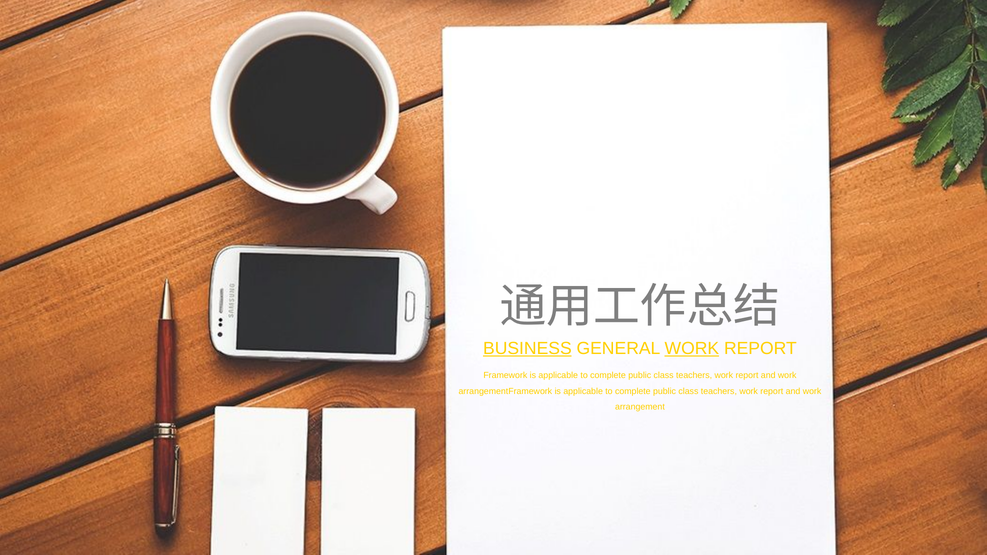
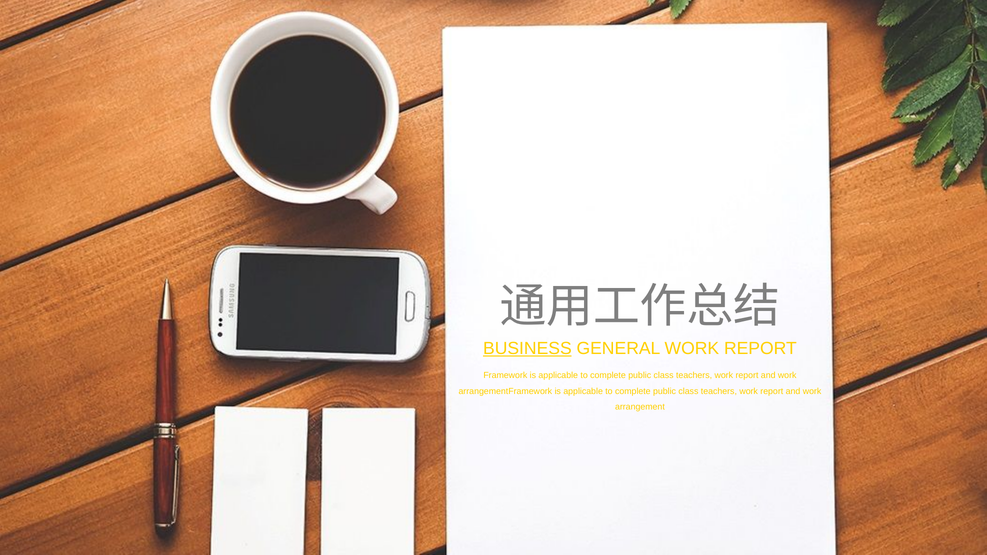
WORK underline: present -> none (692, 349)
